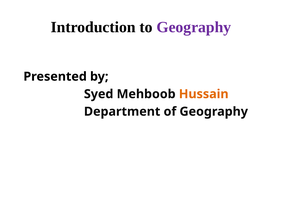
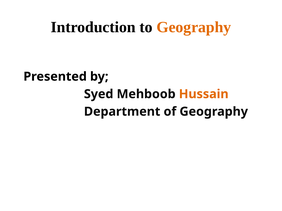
Geography colour: purple -> orange (194, 27)
